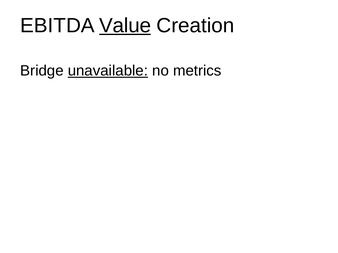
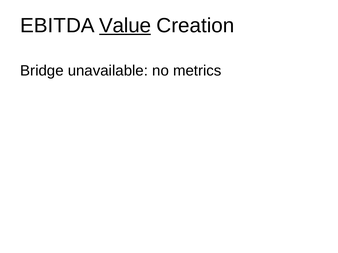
unavailable underline: present -> none (108, 71)
